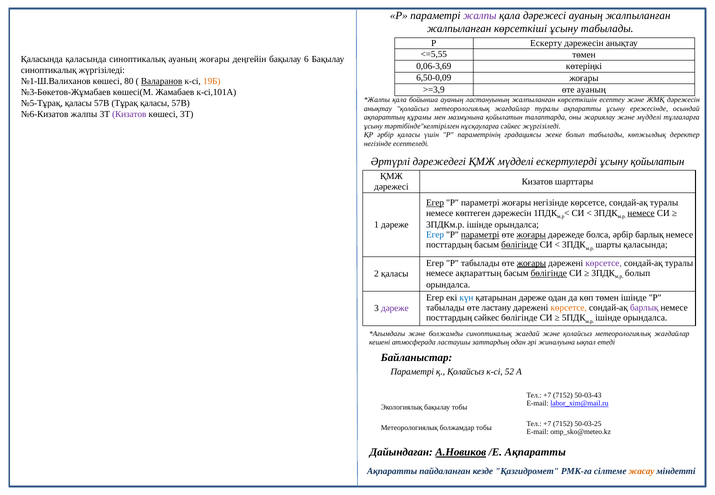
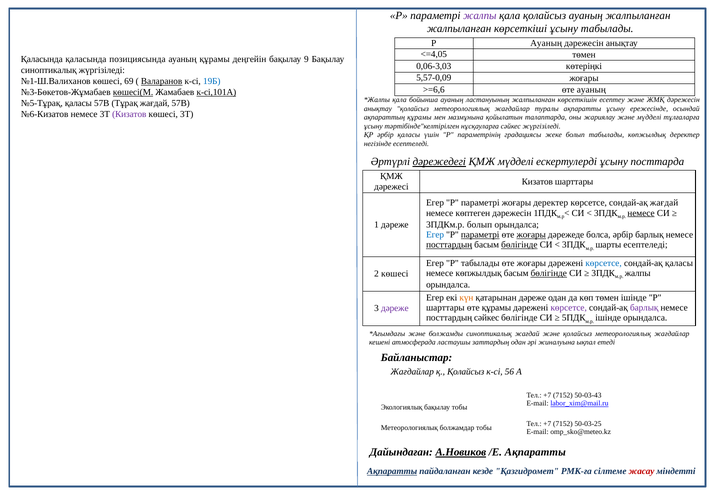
қала дәрежесі: дәрежесі -> қолайсыз (545, 15)
Р Ескерту: Ескерту -> Ауаның (546, 43)
<=5,55: <=5,55 -> <=4,05 (434, 54)
қаласында синоптикалық: синоптикалық -> позициясында (137, 59)
ауаның жоғары: жоғары -> құрамы (215, 59)
6: 6 -> 9 (306, 59)
0,06-3,69: 0,06-3,69 -> 0,06-3,03 (434, 66)
6,50-0,09: 6,50-0,09 -> 5,57-0,09 (434, 78)
80: 80 -> 69 (129, 81)
19Б colour: orange -> blue (212, 81)
>=3,9: >=3,9 -> >=6,6 (434, 90)
көшесі(М underline: none -> present (133, 92)
к-сі,101А underline: none -> present (216, 92)
Тұрақ қаласы: қаласы -> жағдай (155, 103)
№6-Кизатов жалпы: жалпы -> немесе (84, 114)
дәрежедегі underline: none -> present (439, 162)
ұсыну қойылатын: қойылатын -> посттарда (657, 162)
Егер underline: present -> none (435, 203)
жоғары негізінде: негізінде -> деректер (551, 203)
туралы: туралы -> жағдай (664, 203)
3ПДКм.р ішінде: ішінде -> болып (480, 225)
посттардың underline: none -> present (449, 245)
шарты қаласында: қаласында -> есептеледі (646, 245)
жоғары underline: present -> none (531, 263)
көрсетсе colour: purple -> blue (604, 263)
туралы: туралы -> қаласы (679, 263)
немесе ақпараттың: ақпараттың -> көпжылдық (479, 273)
болып: болып -> жалпы (638, 273)
2 қаласы: қаласы -> көшесі (395, 274)
күн colour: blue -> orange (466, 298)
табылады: табылады -> шарттары (445, 308)
өте ластану: ластану -> құрамы (496, 308)
көрсетсе colour: orange -> purple (569, 308)
Параметрі: Параметрі -> Жағдайлар (412, 372)
52: 52 -> 56 (509, 372)
Ақпаратты underline: none -> present (392, 471)
жасау colour: orange -> red (641, 471)
